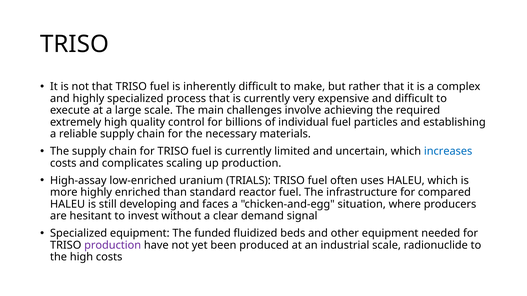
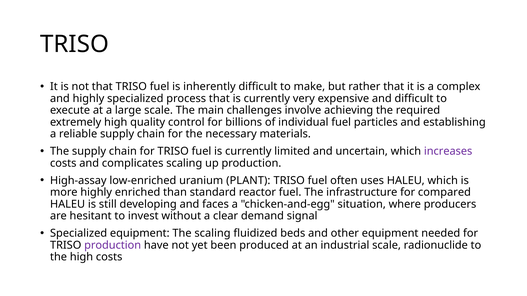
increases colour: blue -> purple (448, 152)
TRIALS: TRIALS -> PLANT (248, 181)
The funded: funded -> scaling (212, 234)
